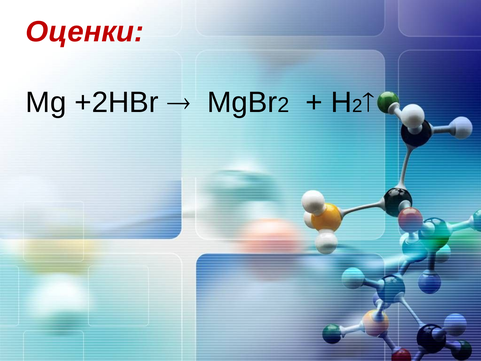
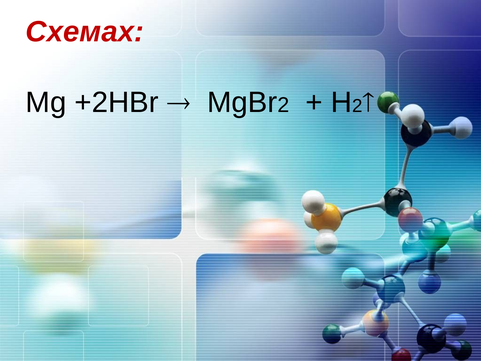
Оценки: Оценки -> Схемах (85, 32)
